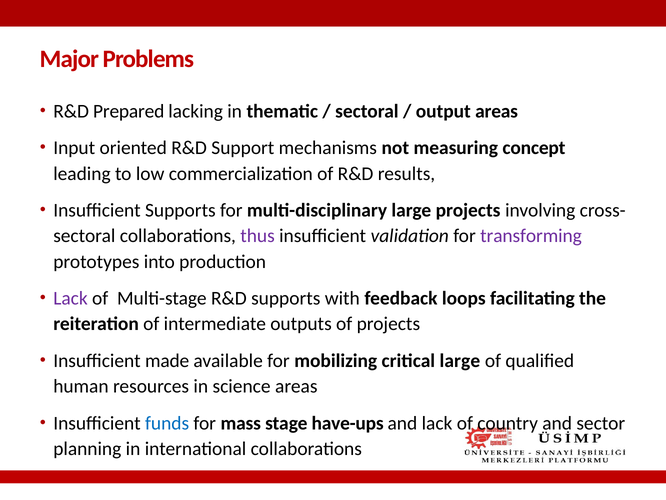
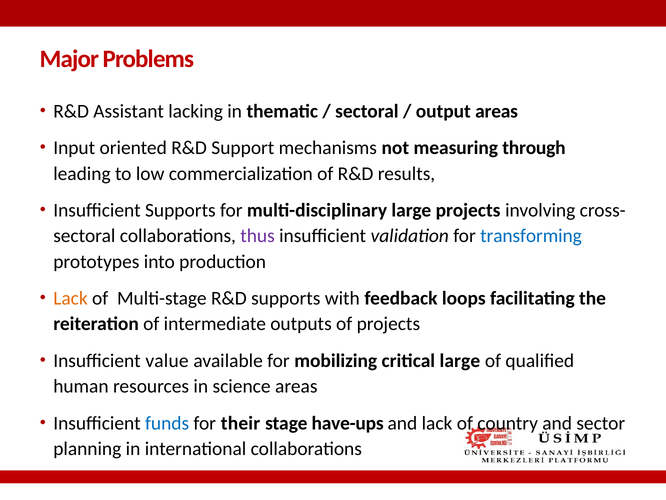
Prepared: Prepared -> Assistant (129, 111)
concept: concept -> through (534, 148)
transforming colour: purple -> blue (531, 236)
Lack colour: purple -> orange (71, 298)
made: made -> value (167, 360)
mass: mass -> their (241, 423)
